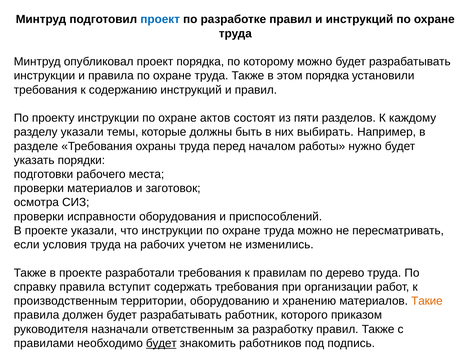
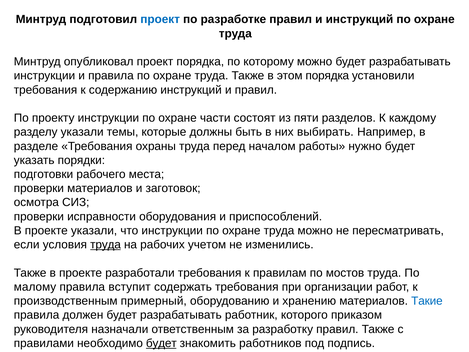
актов: актов -> части (215, 118)
труда underline: none -> present (106, 245)
дерево: дерево -> мостов (345, 273)
справку: справку -> малому (35, 287)
территории: территории -> примерный (154, 301)
Такие colour: orange -> blue (427, 301)
